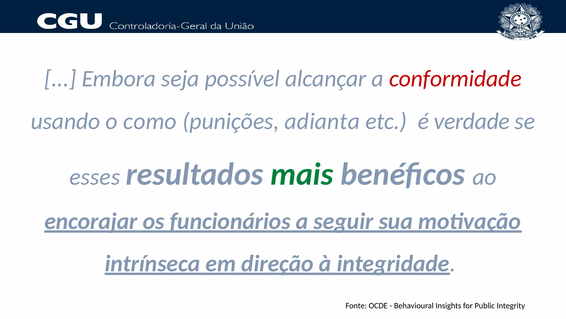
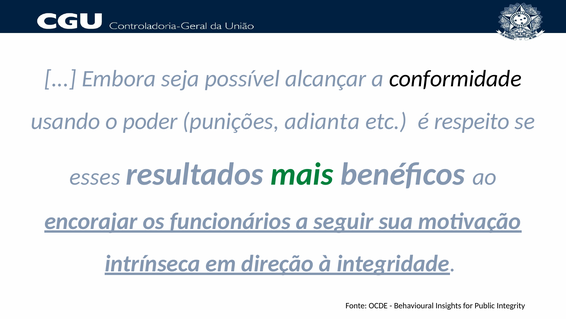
conformidade colour: red -> black (455, 79)
como: como -> poder (150, 121)
verdade: verdade -> respeito (472, 121)
